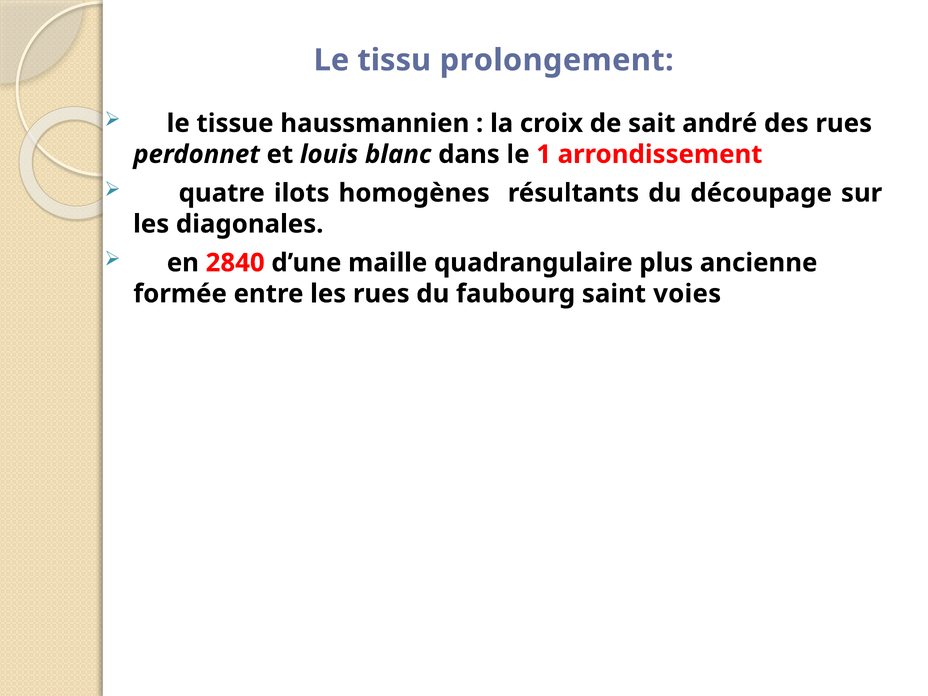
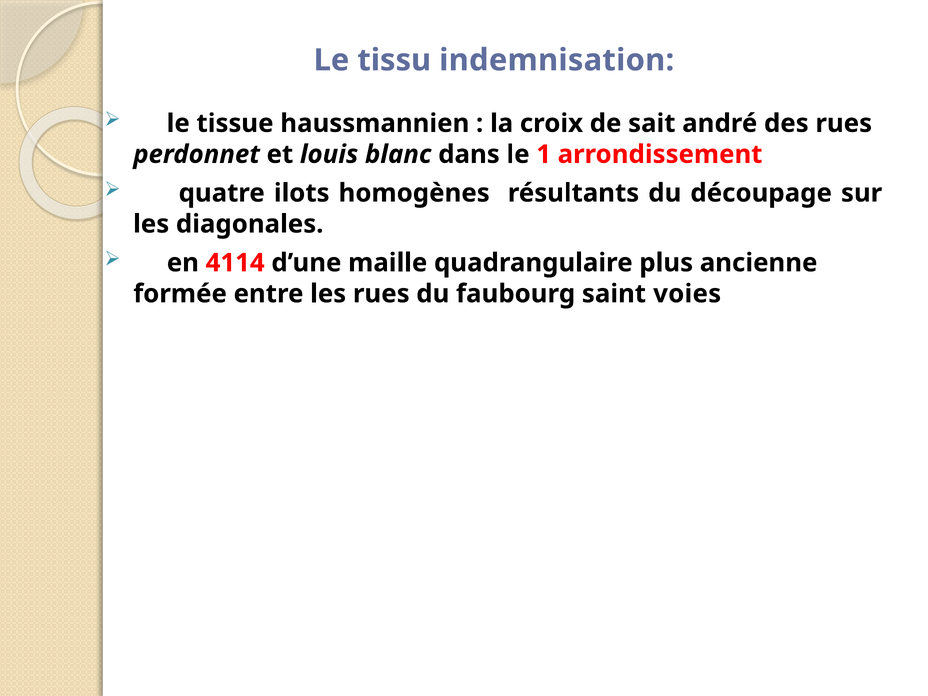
prolongement: prolongement -> indemnisation (557, 60)
2840: 2840 -> 4114 (235, 263)
